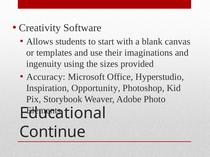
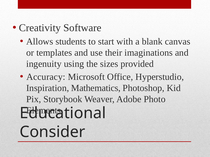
Opportunity: Opportunity -> Mathematics (96, 88)
Continue: Continue -> Consider (52, 132)
